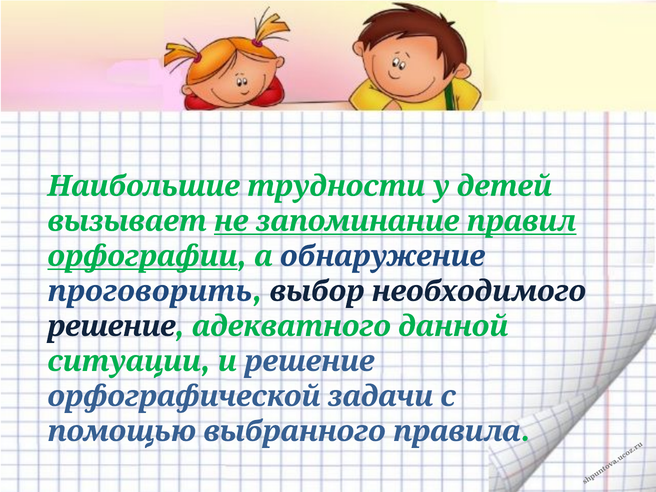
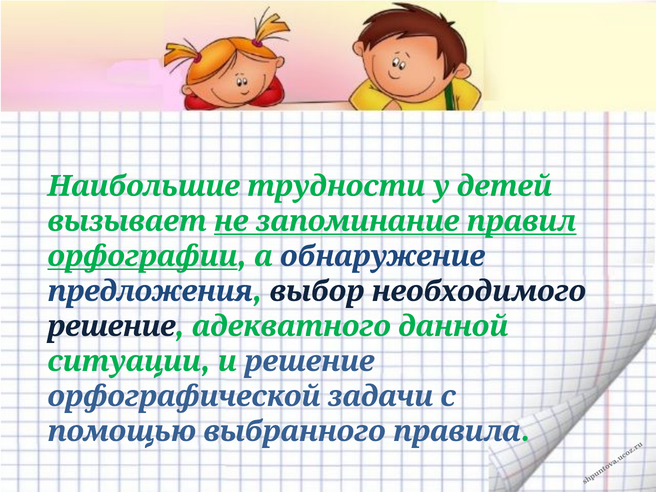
проговорить: проговорить -> предложения (150, 291)
